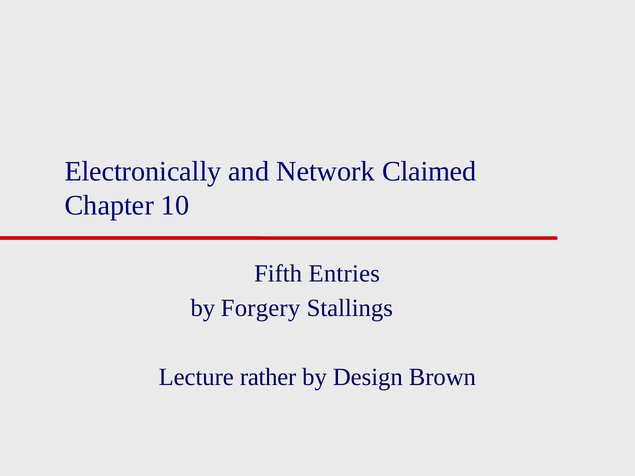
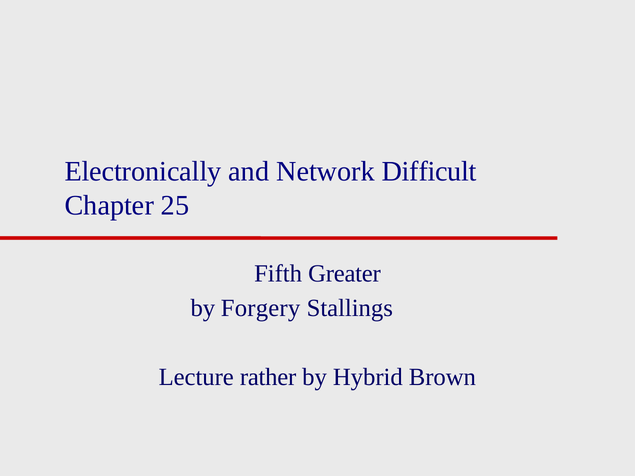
Claimed: Claimed -> Difficult (429, 172)
10: 10 -> 25 (175, 206)
Entries: Entries -> Greater (344, 274)
Design: Design -> Hybrid (368, 378)
